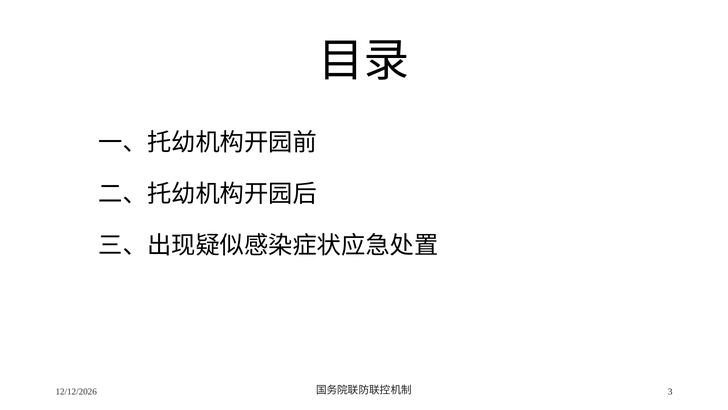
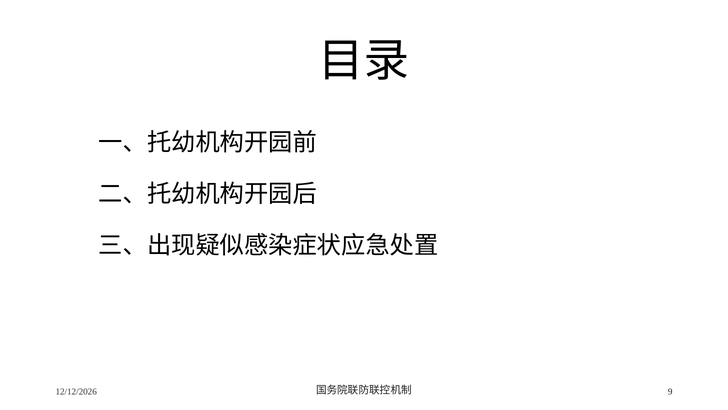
3: 3 -> 9 (670, 391)
